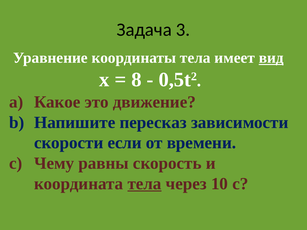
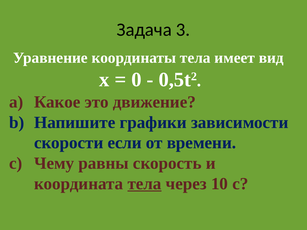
вид underline: present -> none (271, 58)
8: 8 -> 0 (136, 80)
пересказ: пересказ -> графики (153, 123)
